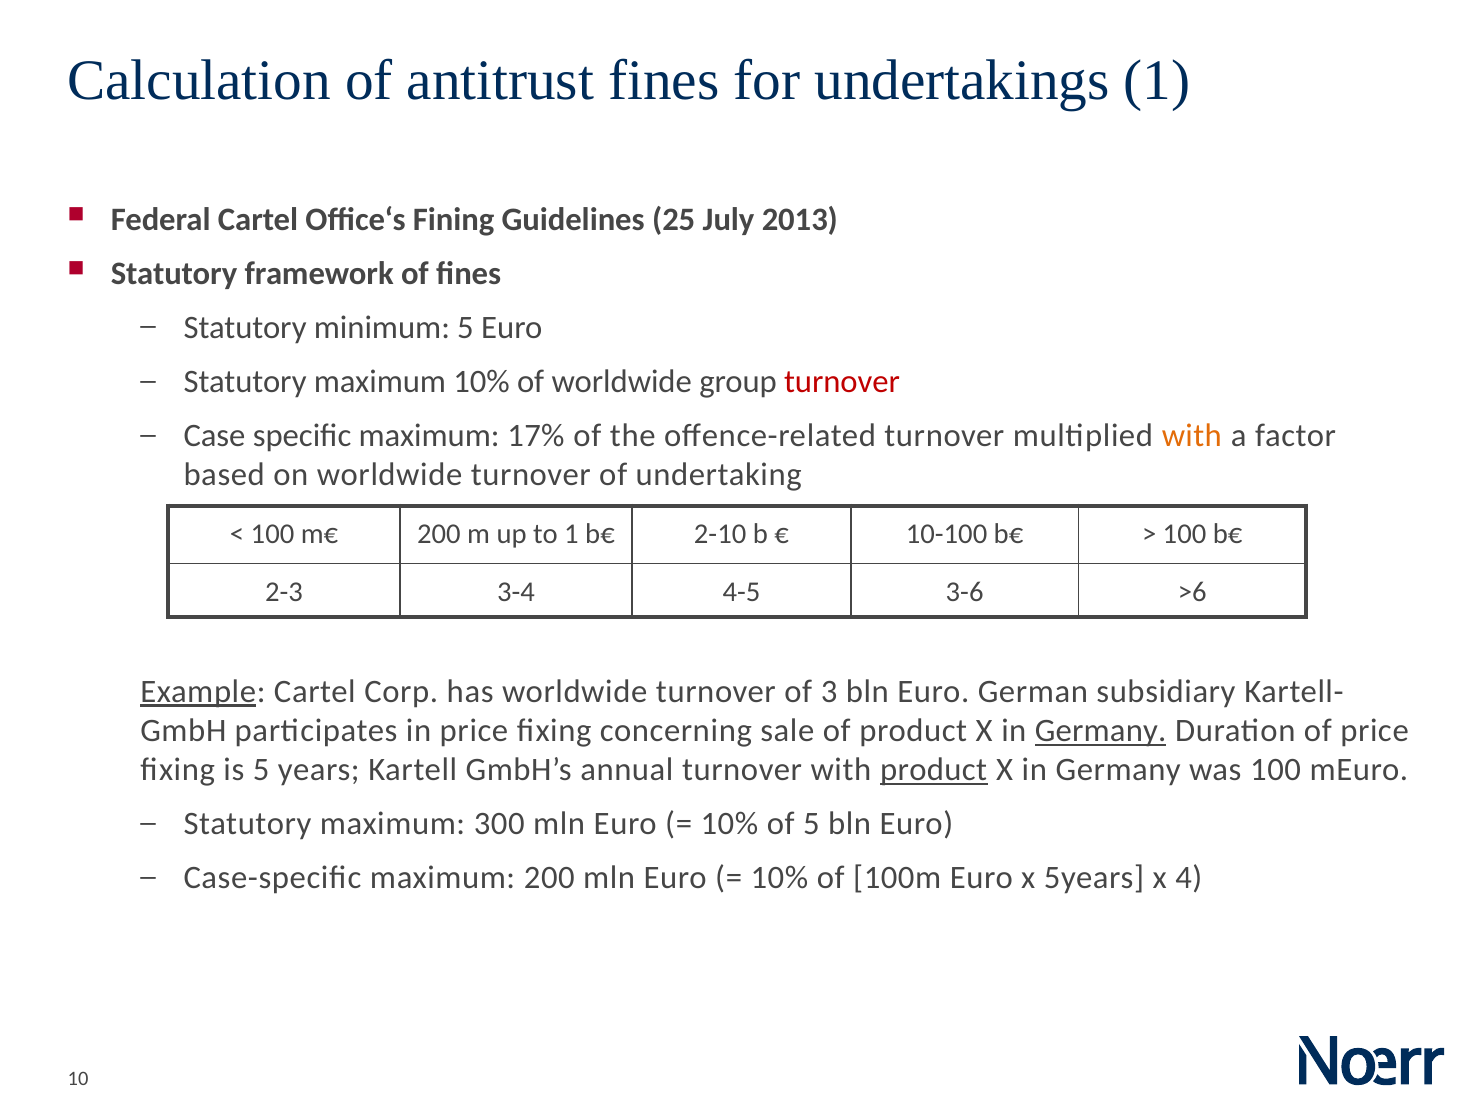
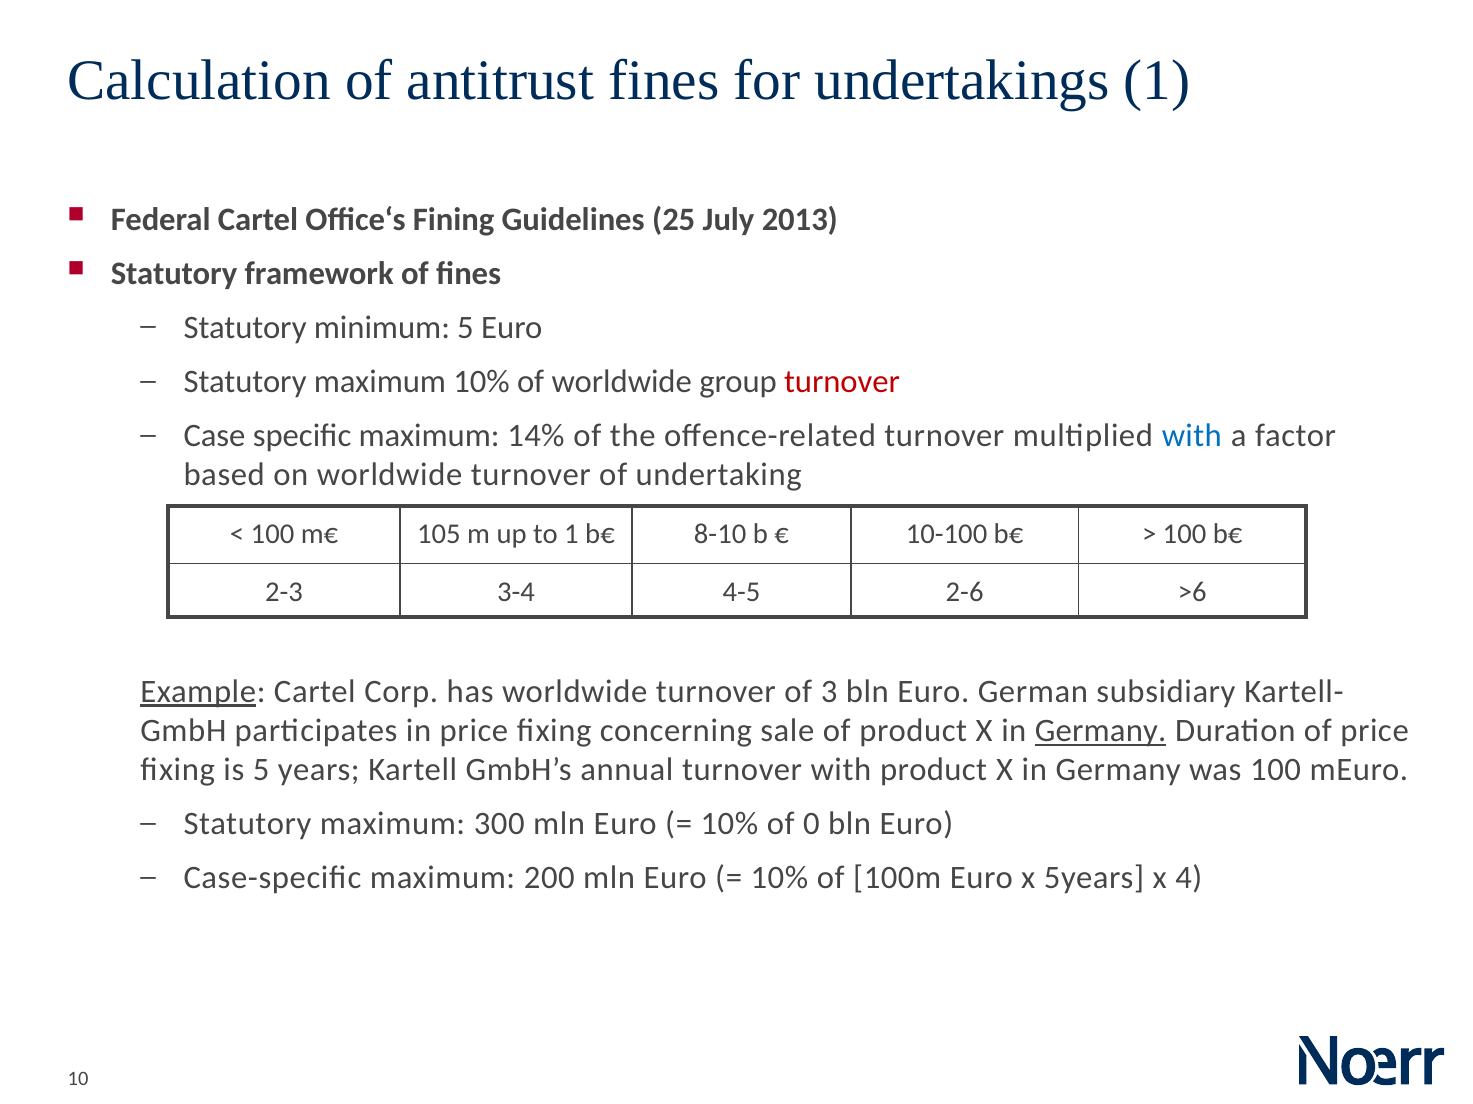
17%: 17% -> 14% (536, 436)
with colour: orange -> blue (1192, 436)
m€ 200: 200 -> 105 (439, 535)
2-10: 2-10 -> 8-10 (720, 535)
3-6: 3-6 -> 2-6 (965, 593)
product underline: present -> none (934, 770)
of 5: 5 -> 0 (811, 825)
